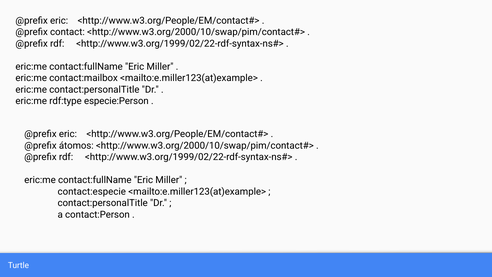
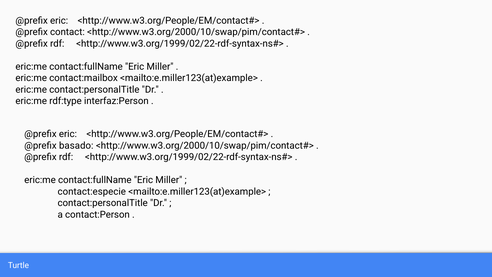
especie:Person: especie:Person -> interfaz:Person (116, 101)
átomos: átomos -> basado (76, 145)
